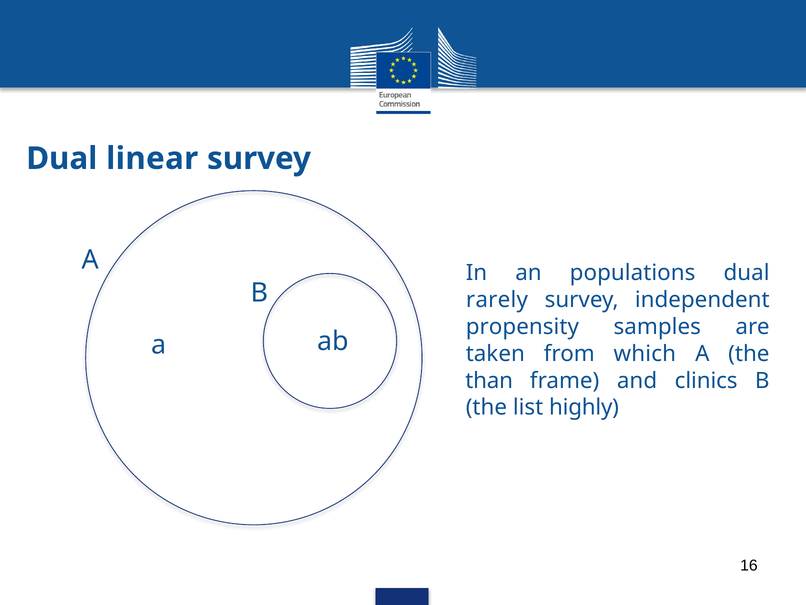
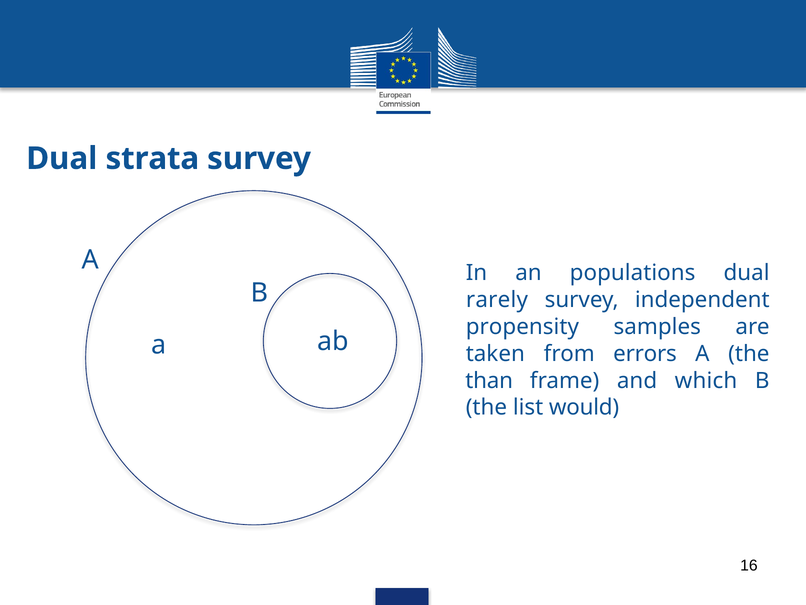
linear: linear -> strata (152, 158)
which: which -> errors (645, 353)
clinics: clinics -> which (706, 380)
highly: highly -> would (584, 407)
